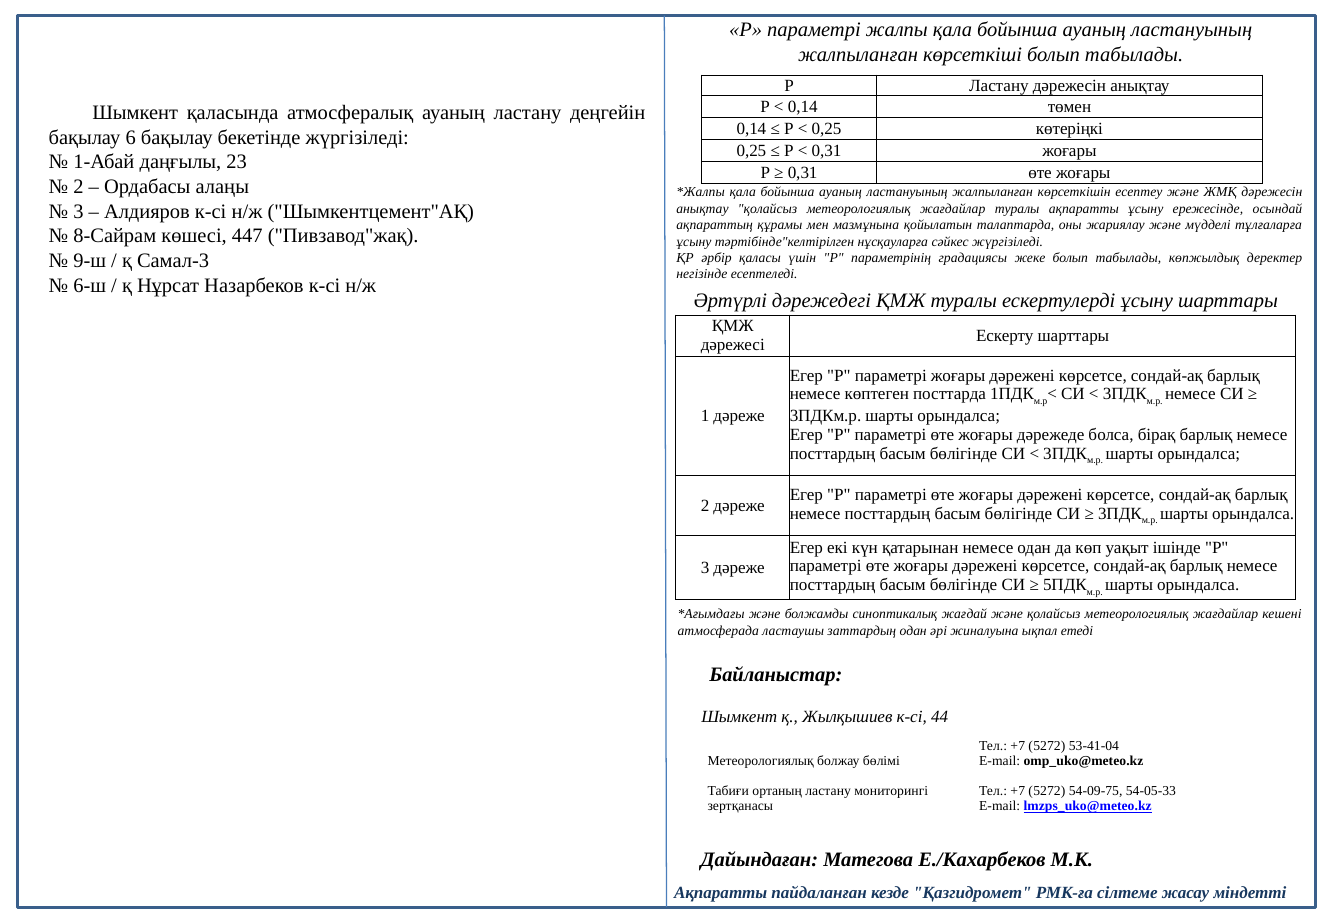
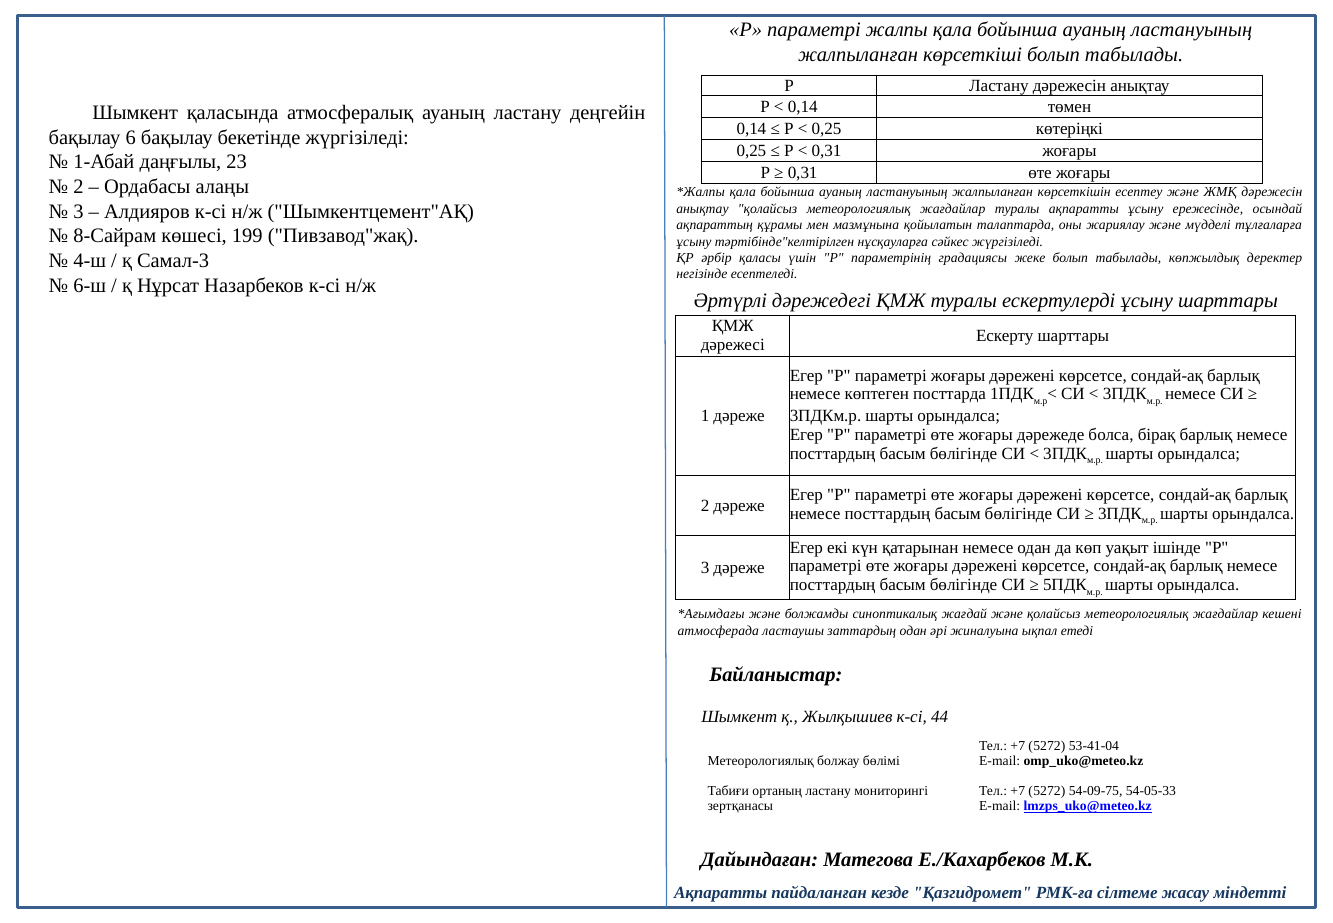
447: 447 -> 199 (247, 236)
9-ш: 9-ш -> 4-ш (90, 261)
